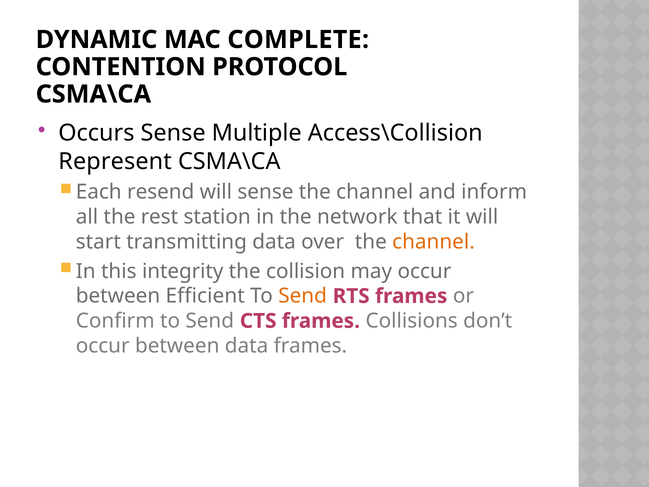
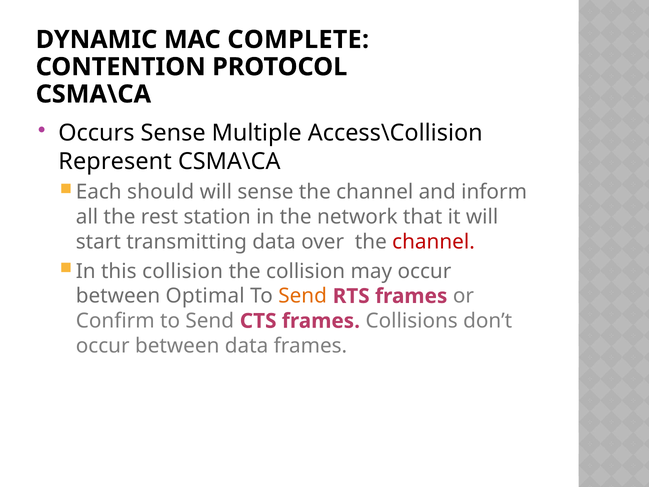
resend: resend -> should (161, 192)
channel colour: orange -> red (434, 242)
this integrity: integrity -> collision (183, 271)
Efficient: Efficient -> Optimal (205, 296)
